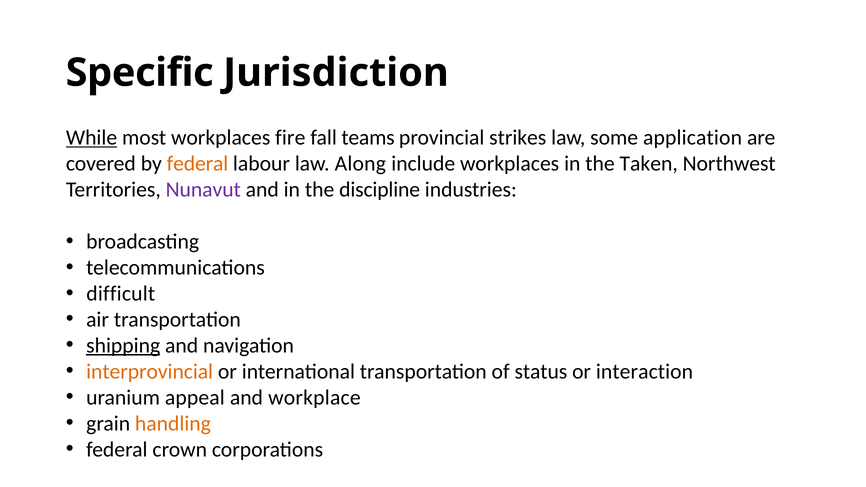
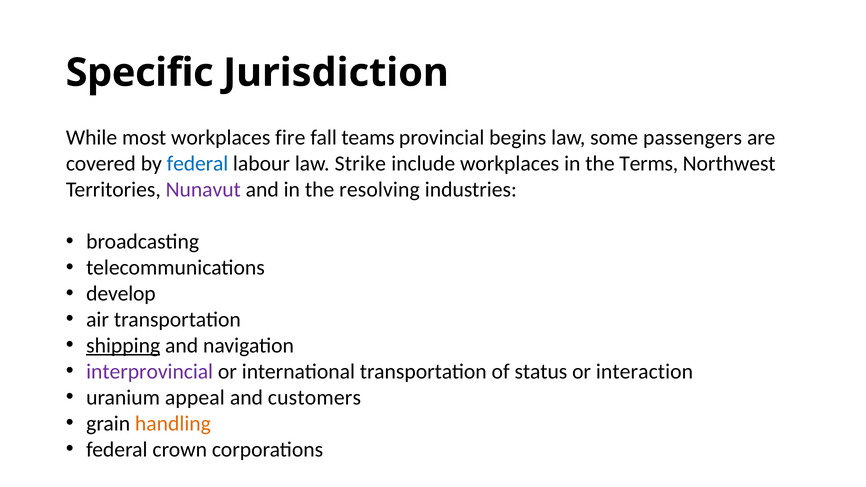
While underline: present -> none (92, 138)
strikes: strikes -> begins (518, 138)
application: application -> passengers (693, 138)
federal colour: orange -> blue (197, 164)
Along: Along -> Strike (360, 164)
Taken: Taken -> Terms (649, 164)
discipline: discipline -> resolving (379, 190)
difficult: difficult -> develop (121, 294)
interprovincial colour: orange -> purple (150, 372)
workplace: workplace -> customers (314, 398)
